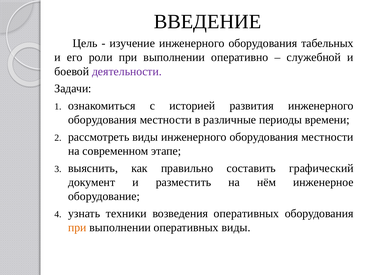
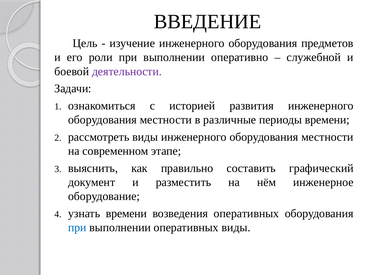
табельных: табельных -> предметов (327, 43)
узнать техники: техники -> времени (126, 213)
при colour: orange -> blue (77, 227)
